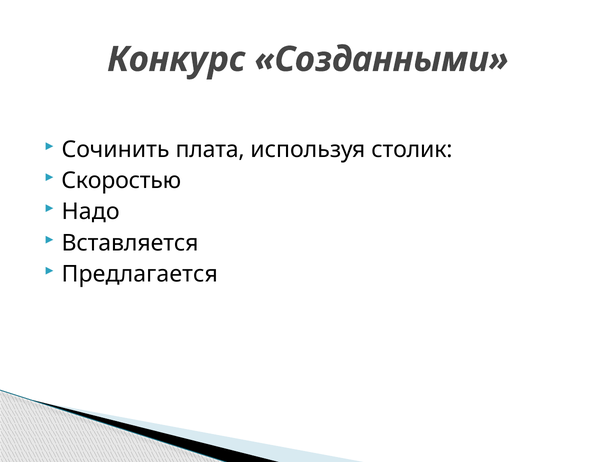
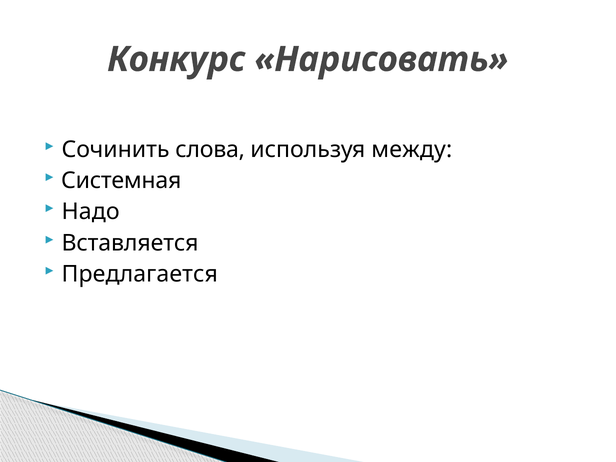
Созданными: Созданными -> Нарисовать (381, 59)
плата: плата -> слова (210, 149)
столик: столик -> между (412, 149)
Скоростью: Скоростью -> Системная (121, 181)
